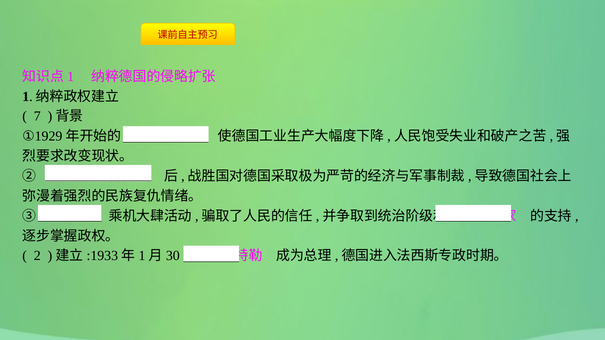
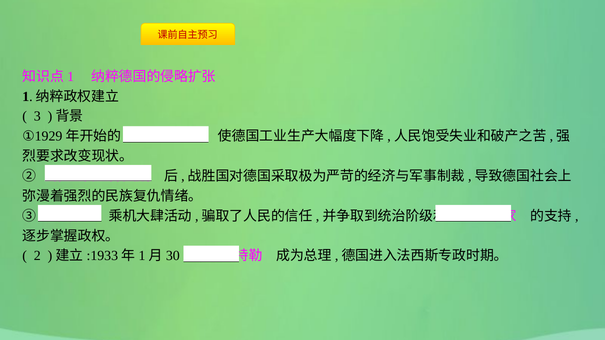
7: 7 -> 3 (37, 116)
